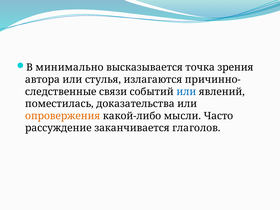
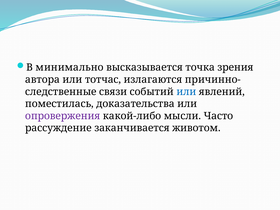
стулья: стулья -> тотчас (103, 80)
опровержения colour: orange -> purple (63, 116)
глаголов: глаголов -> животом (196, 128)
